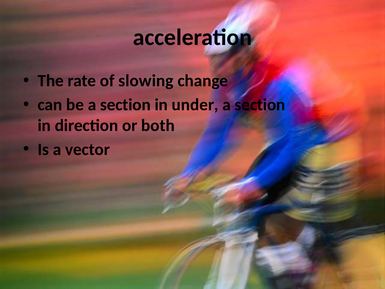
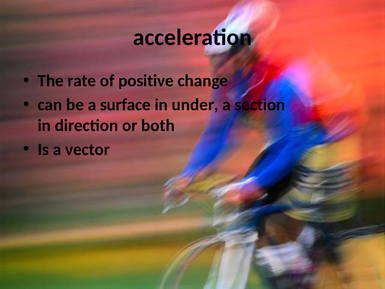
slowing: slowing -> positive (146, 81)
be a section: section -> surface (125, 105)
